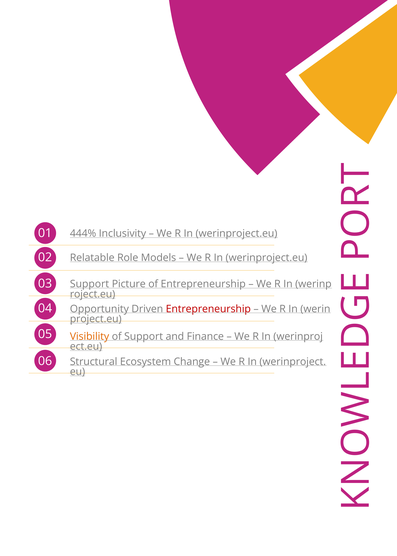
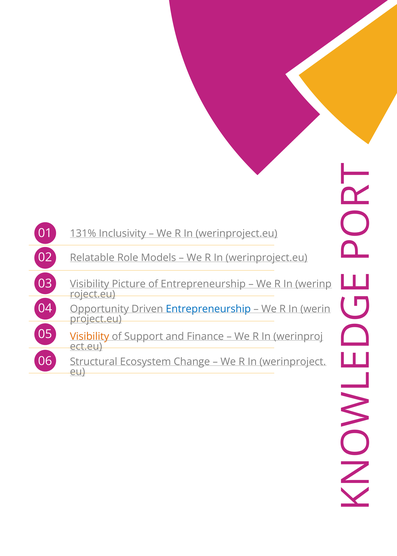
444%: 444% -> 131% (83, 234)
03 Support: Support -> Visibility (90, 285)
Entrepreneurship colour: red -> blue (208, 309)
